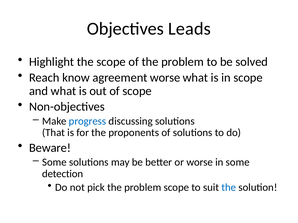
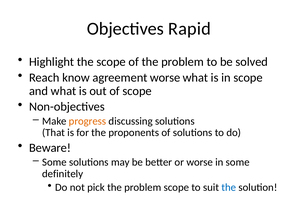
Leads: Leads -> Rapid (189, 29)
progress colour: blue -> orange (87, 121)
detection: detection -> definitely (63, 174)
